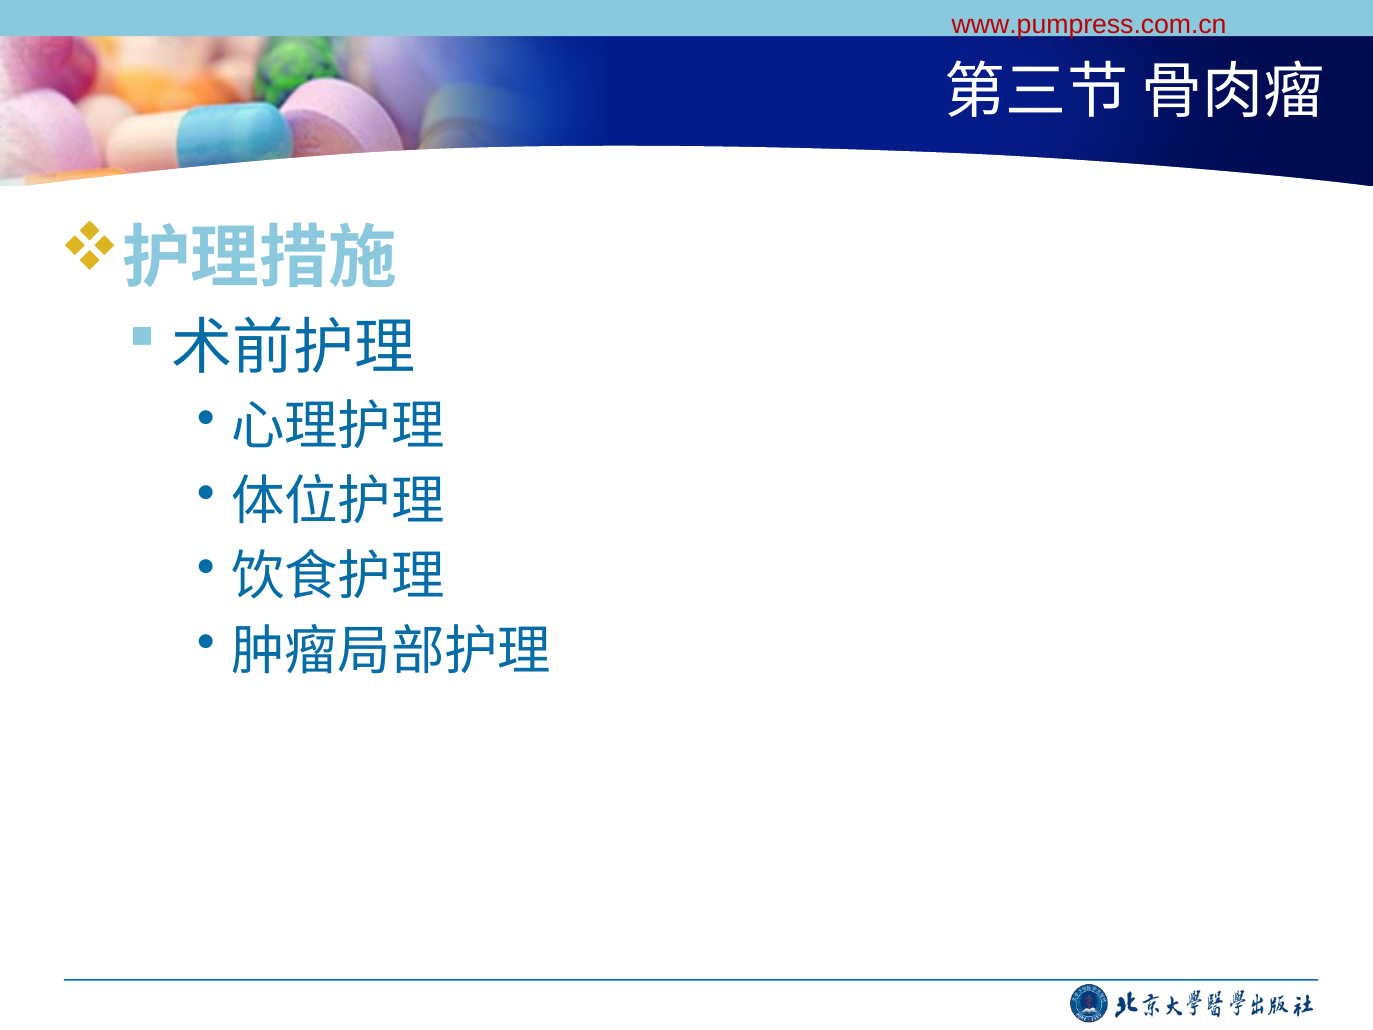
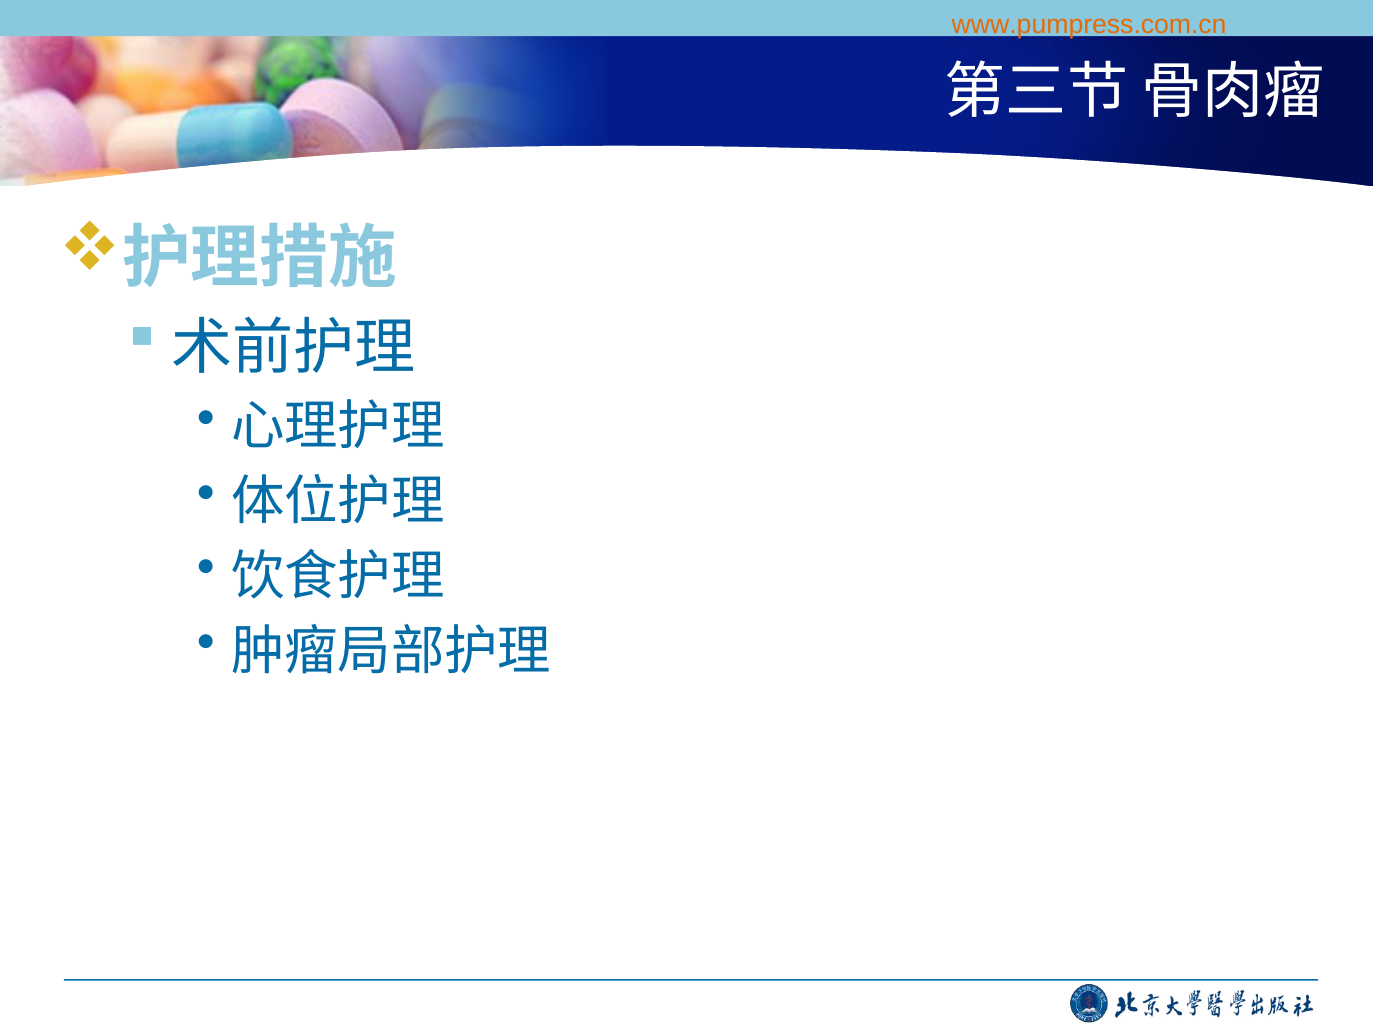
www.pumpress.com.cn colour: red -> orange (1089, 25)
